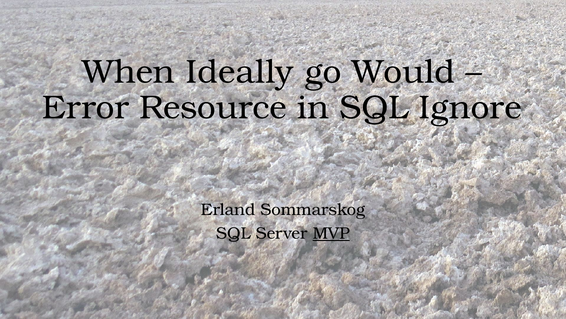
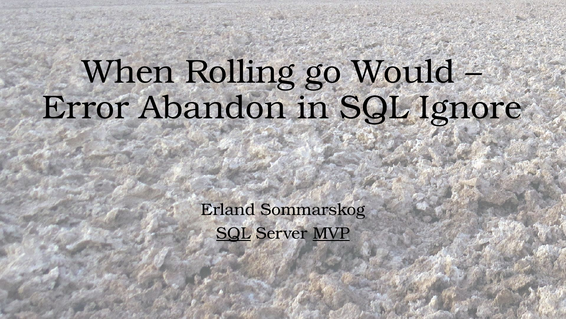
Ideally: Ideally -> Rolling (240, 72)
Resource: Resource -> Abandon (213, 108)
SQL underline: none -> present (233, 233)
